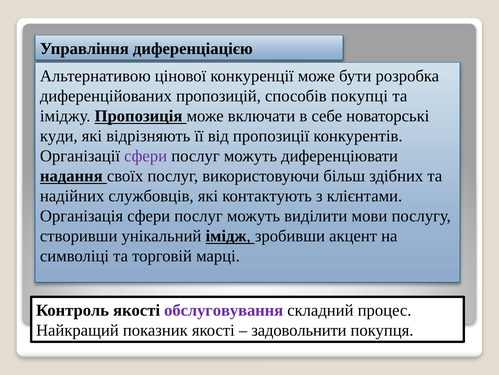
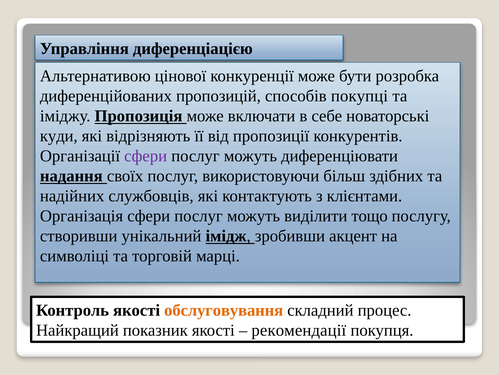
мови: мови -> тощо (370, 216)
обслуговування colour: purple -> orange (224, 310)
задовольнити: задовольнити -> рекомендації (299, 330)
